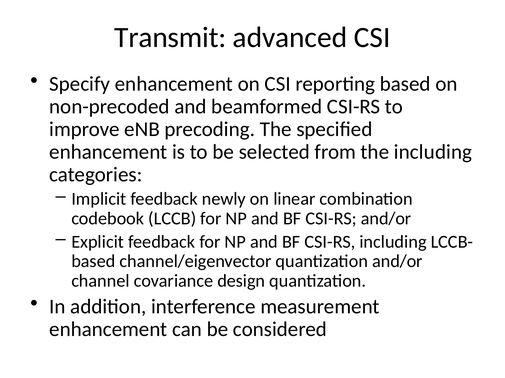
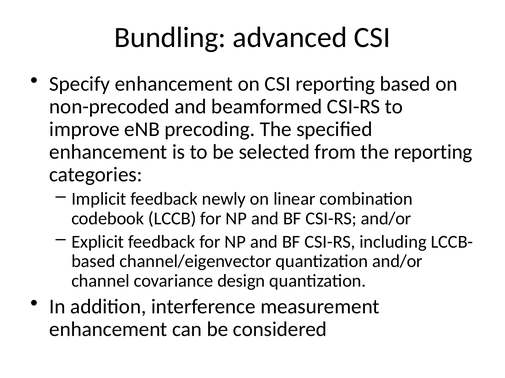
Transmit: Transmit -> Bundling (170, 37)
the including: including -> reporting (433, 152)
